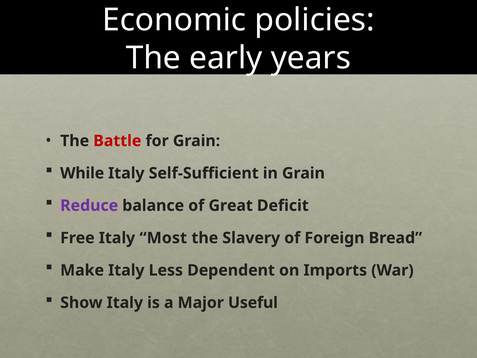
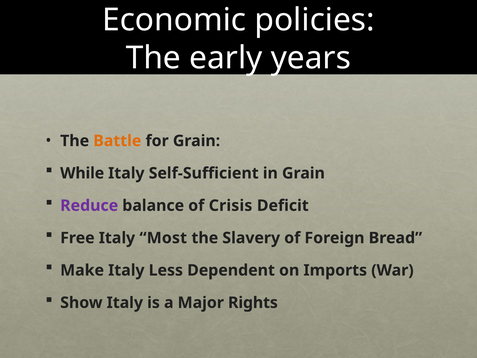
Battle colour: red -> orange (117, 141)
Great: Great -> Crisis (231, 205)
Useful: Useful -> Rights (253, 302)
